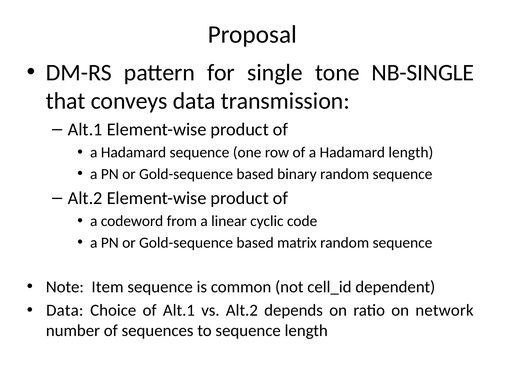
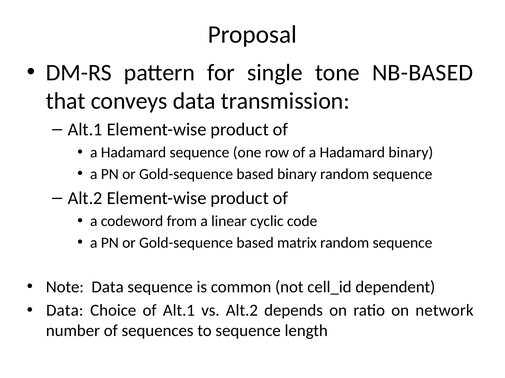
NB-SINGLE: NB-SINGLE -> NB-BASED (423, 73)
Hadamard length: length -> binary (411, 153)
Note Item: Item -> Data (108, 288)
